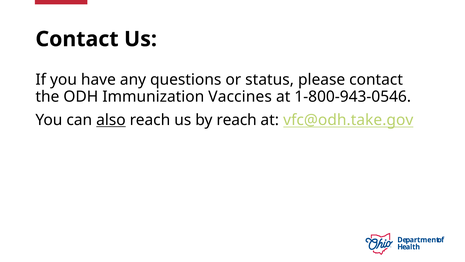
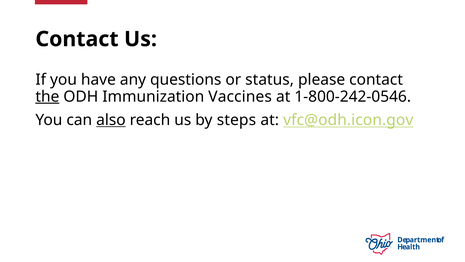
the underline: none -> present (47, 96)
1-800-943-0546: 1-800-943-0546 -> 1-800-242-0546 (353, 96)
by reach: reach -> steps (236, 120)
vfc@odh.take.gov: vfc@odh.take.gov -> vfc@odh.icon.gov (348, 120)
